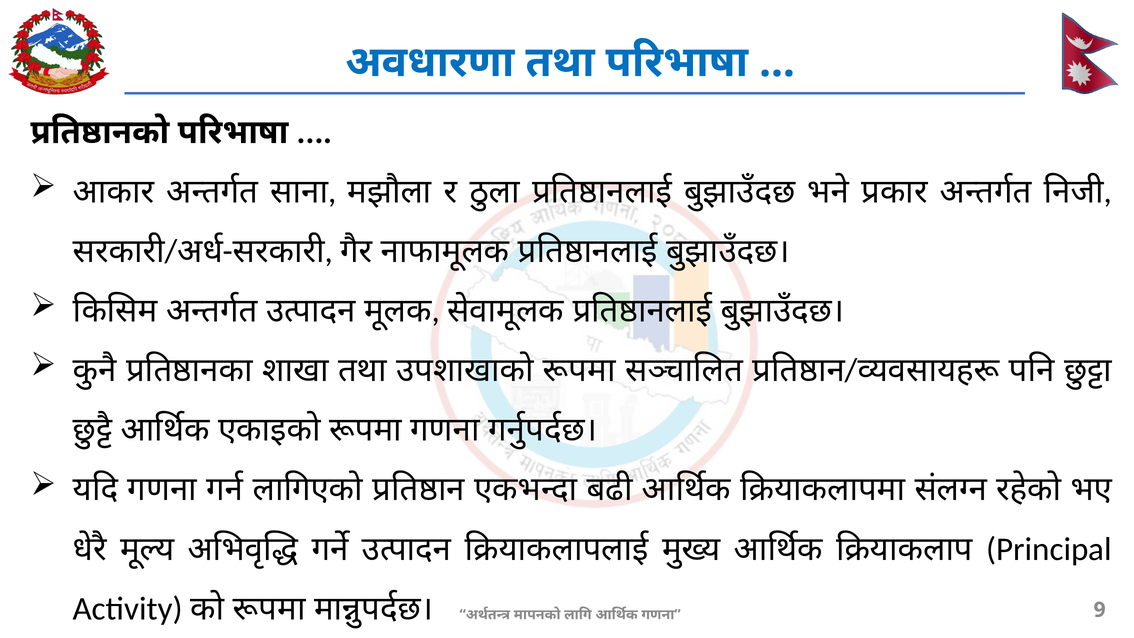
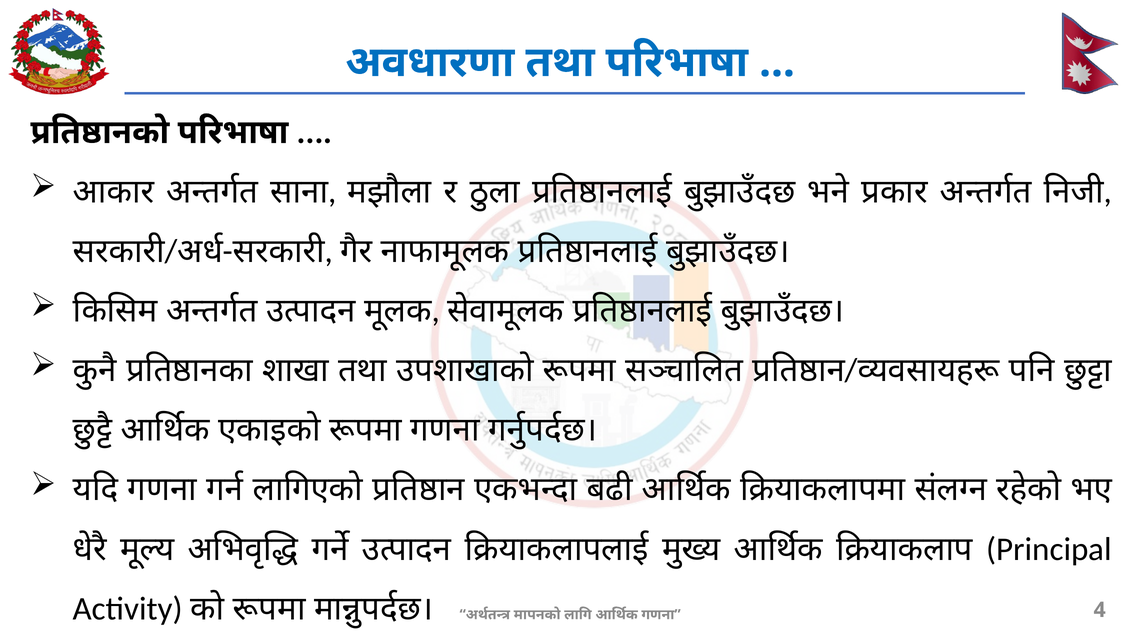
9: 9 -> 4 (1100, 610)
